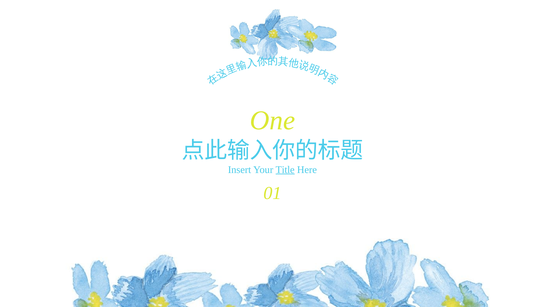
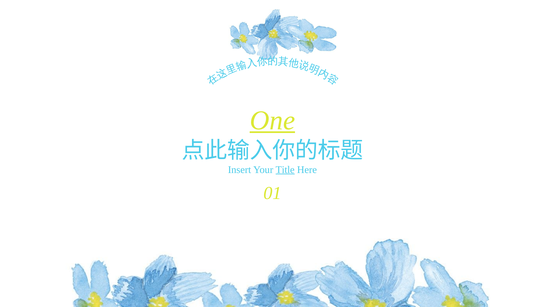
One underline: none -> present (272, 120)
